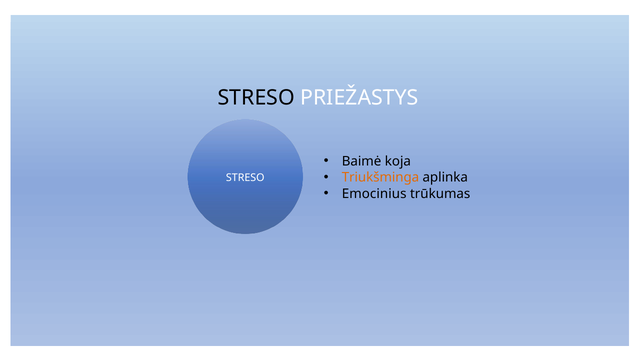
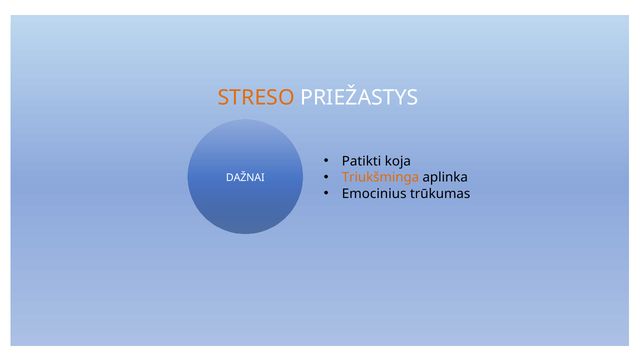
STRESO colour: black -> orange (256, 98)
Baimė: Baimė -> Patikti (362, 161)
STRESO: STRESO -> DAŽNAI (245, 178)
